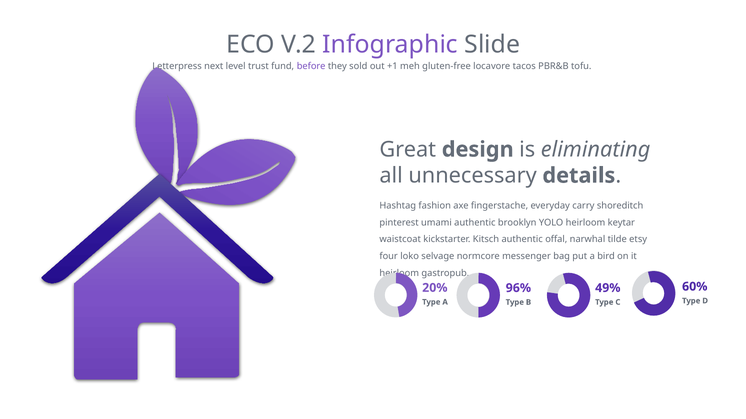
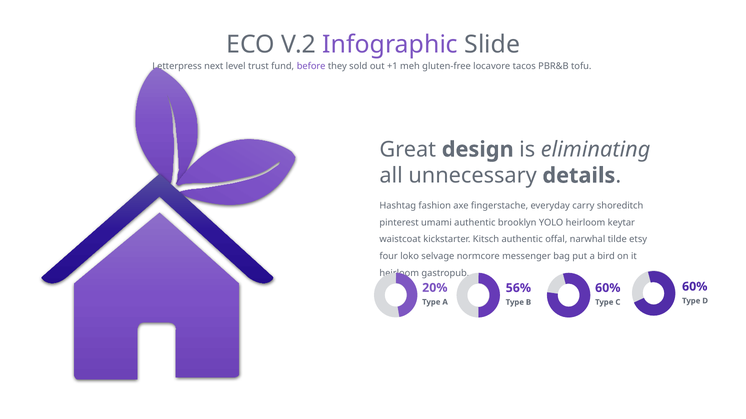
96%: 96% -> 56% (518, 288)
49%: 49% -> 60% (608, 288)
